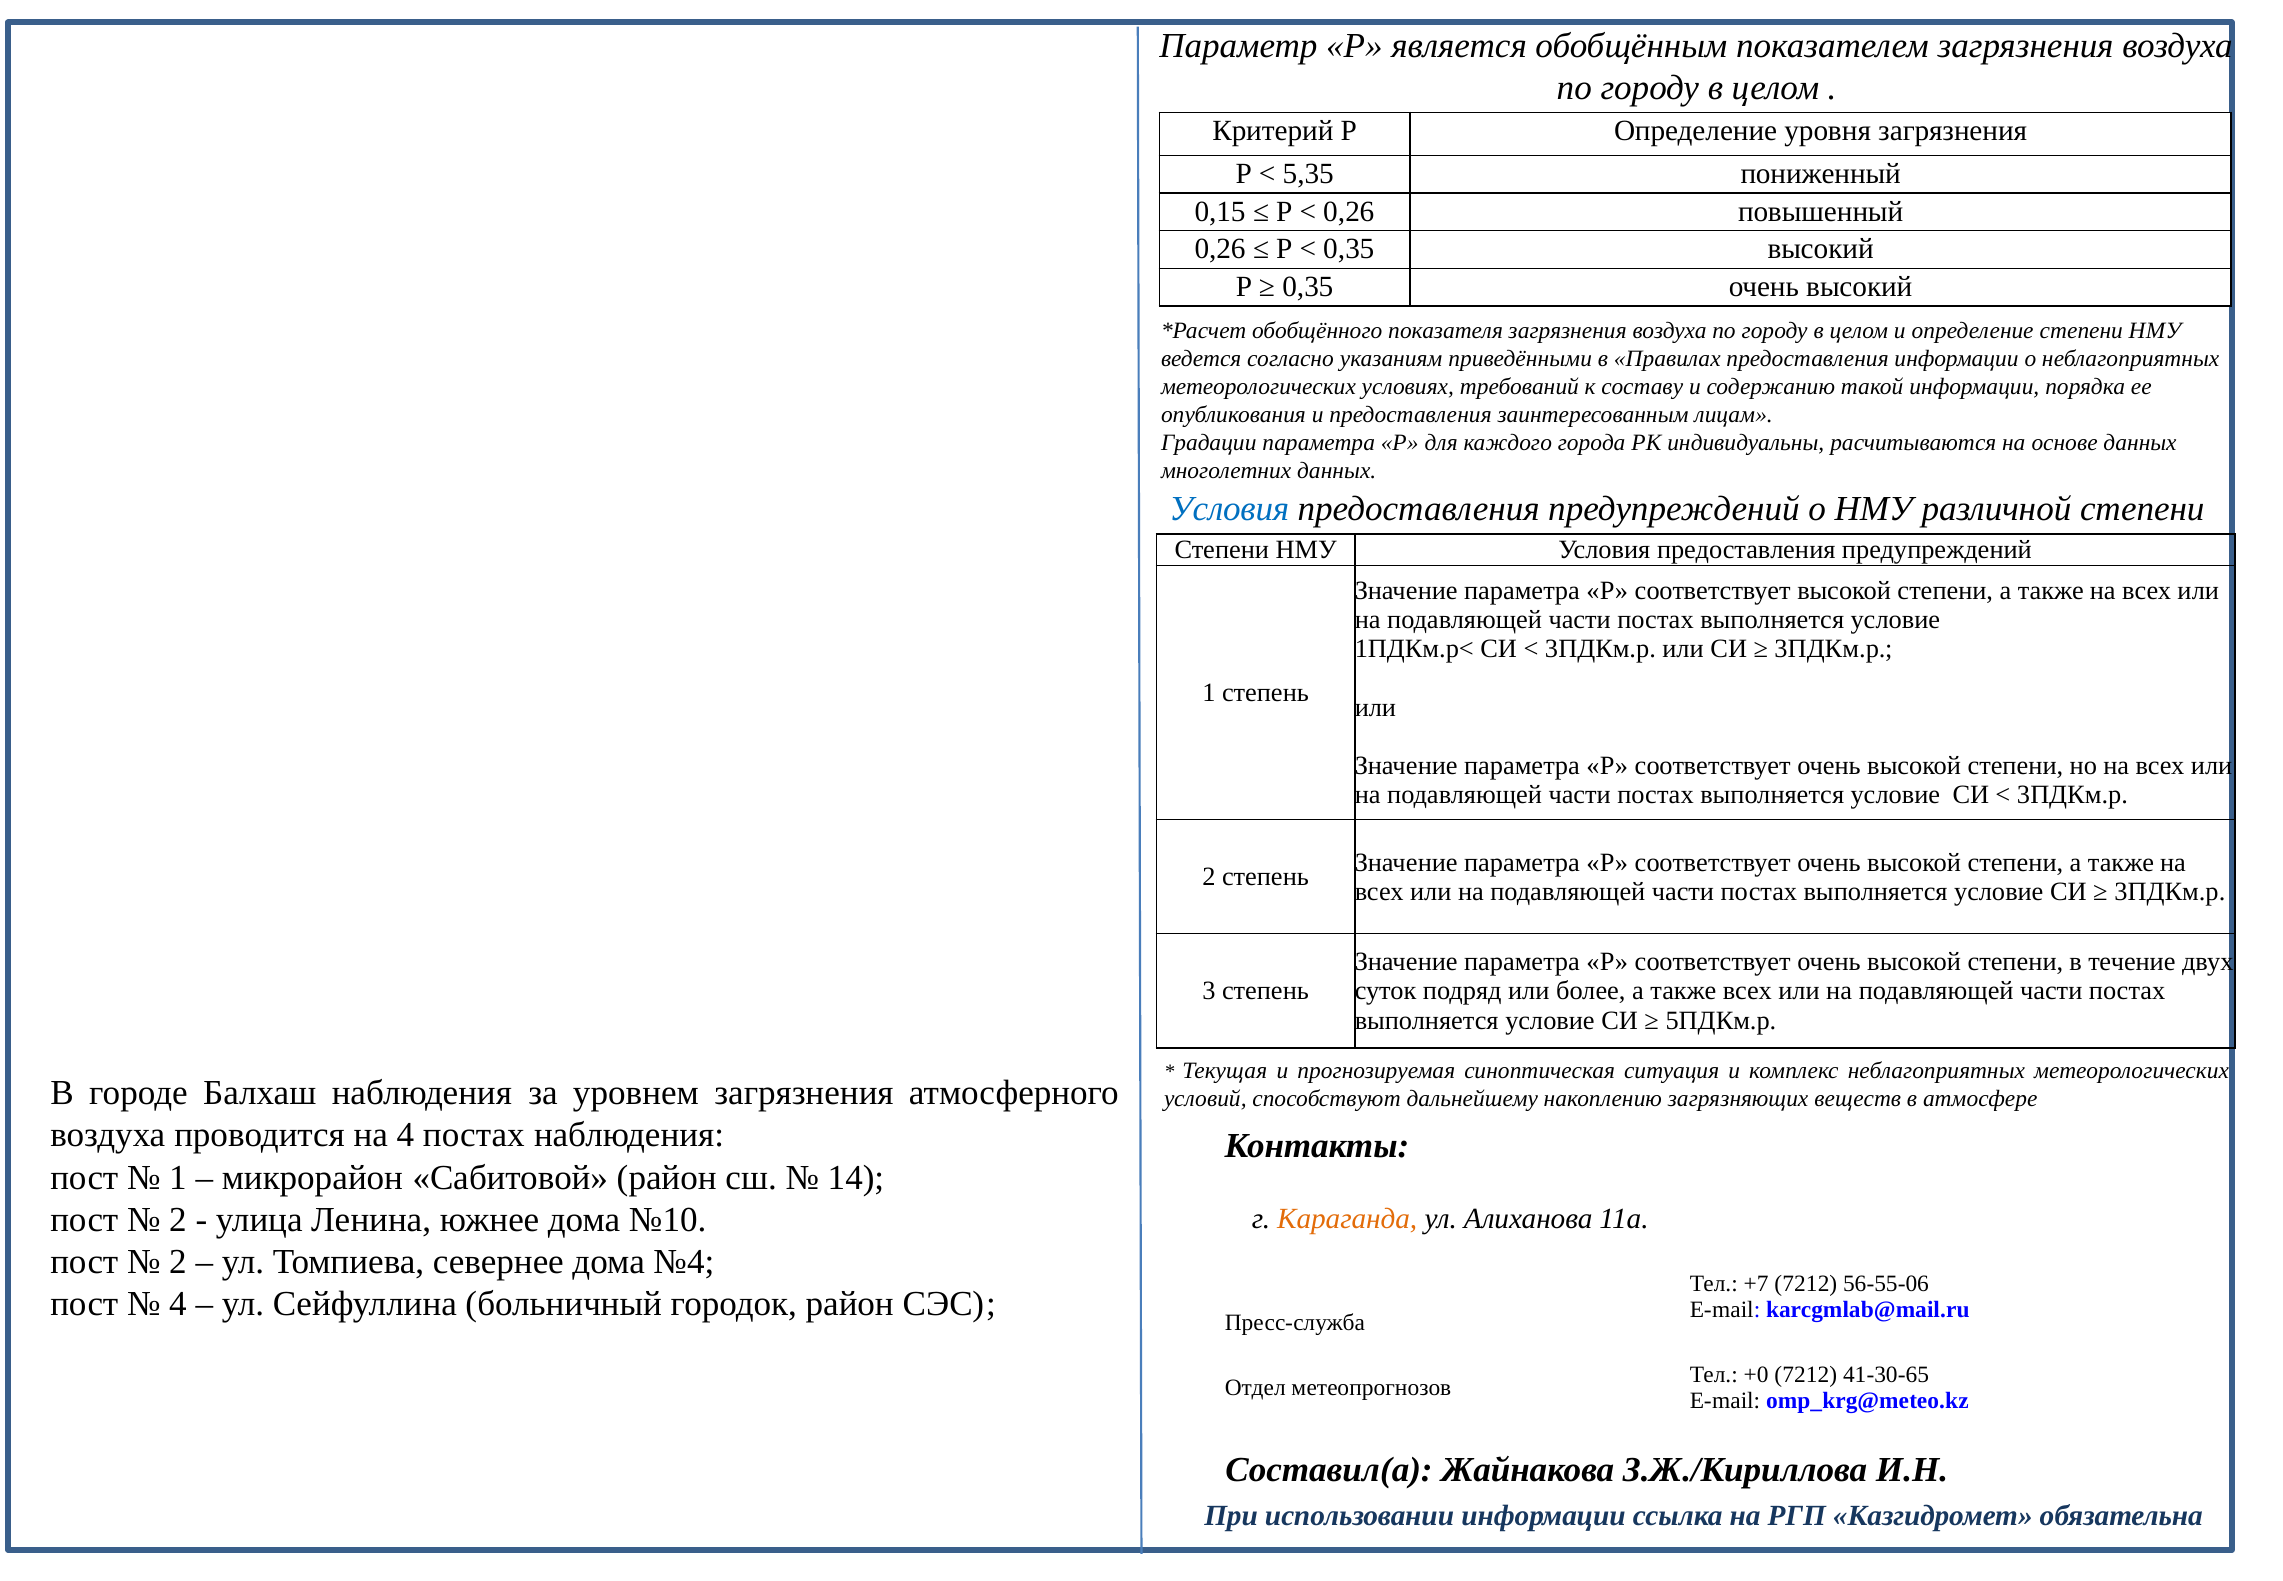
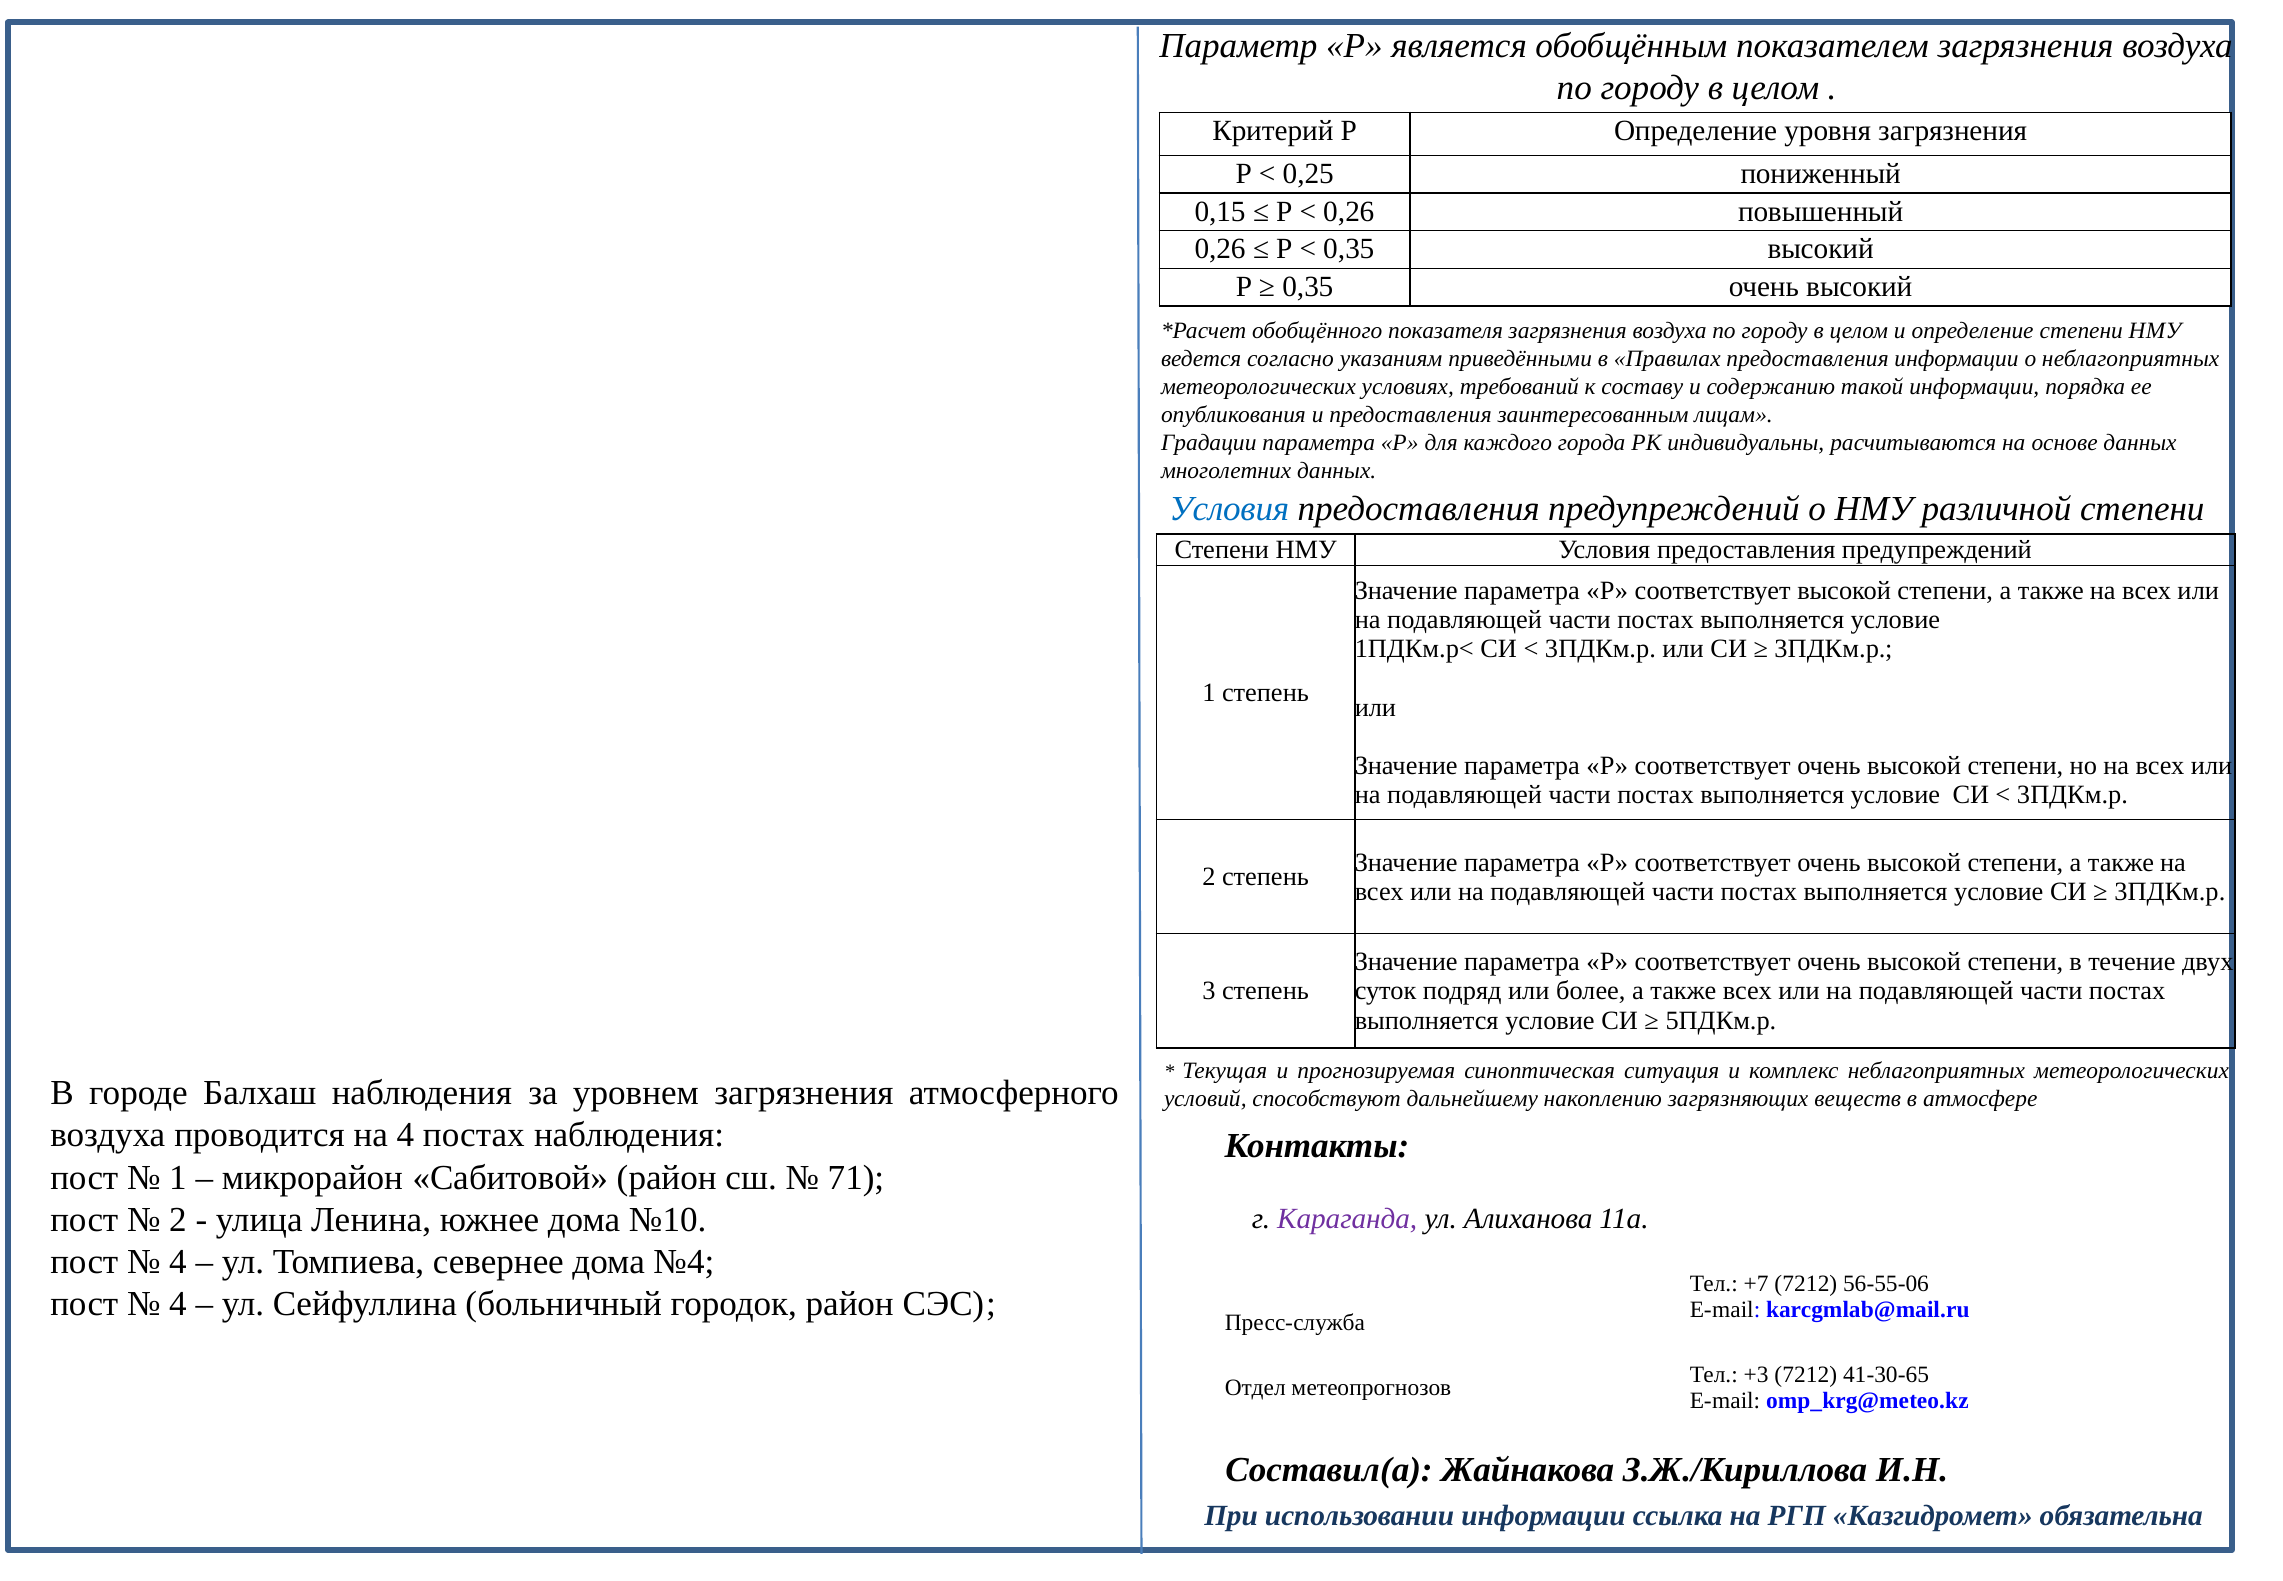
5,35: 5,35 -> 0,25 (1308, 174)
14: 14 -> 71 (856, 1177)
Караганда colour: orange -> purple (1347, 1219)
2: 2 -> 4 (178, 1261)
+0: +0 -> +3 (1756, 1375)
